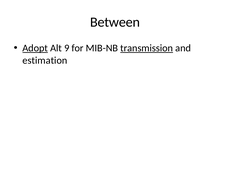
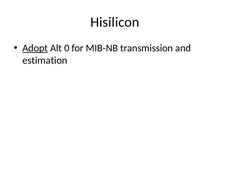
Between: Between -> Hisilicon (115, 22)
9: 9 -> 0 (67, 48)
transmission underline: present -> none (147, 48)
